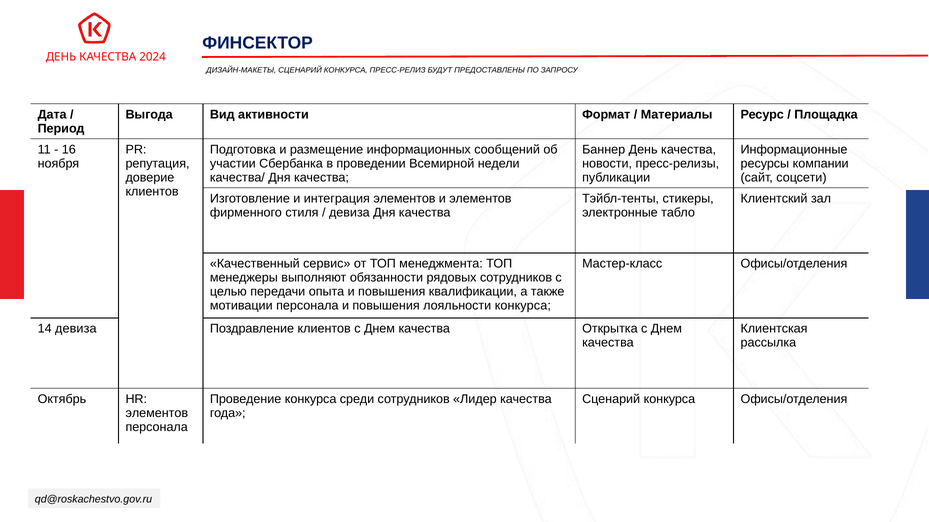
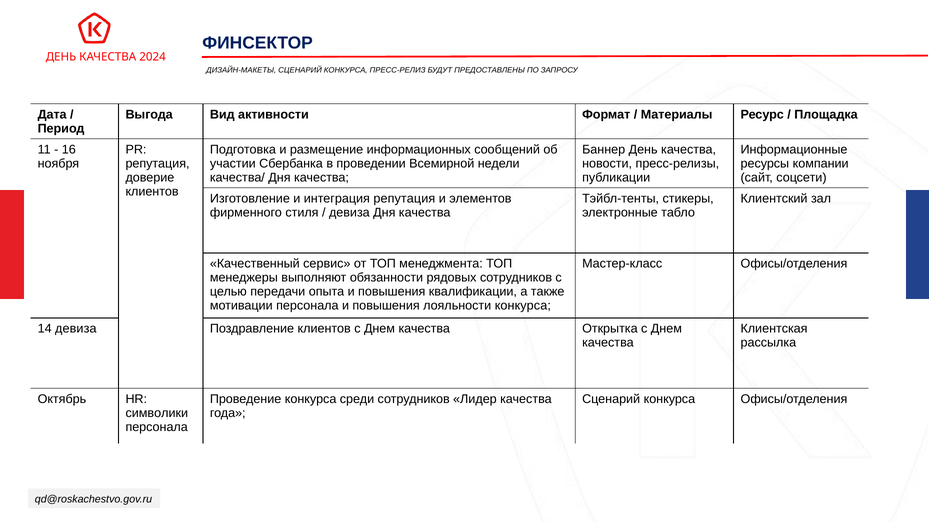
интеграция элементов: элементов -> репутация (404, 199)
элементов: элементов -> символики (157, 413)
